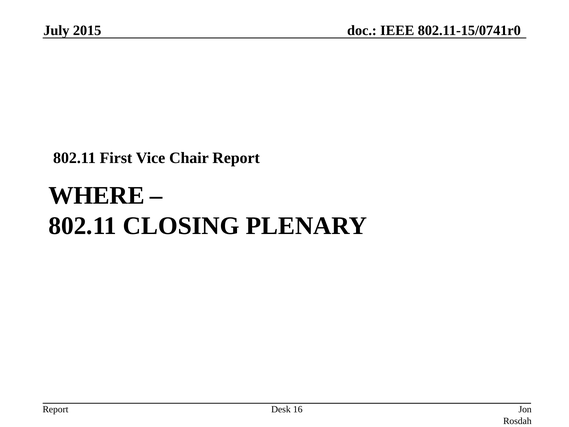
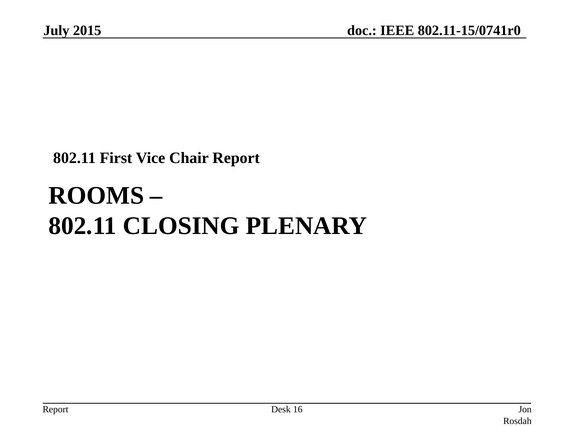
WHERE: WHERE -> ROOMS (96, 195)
